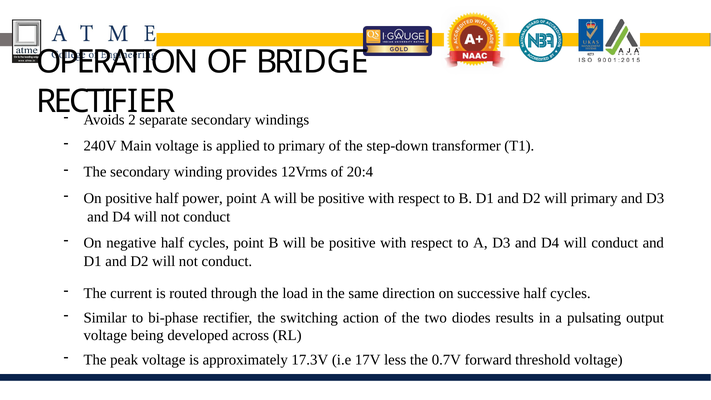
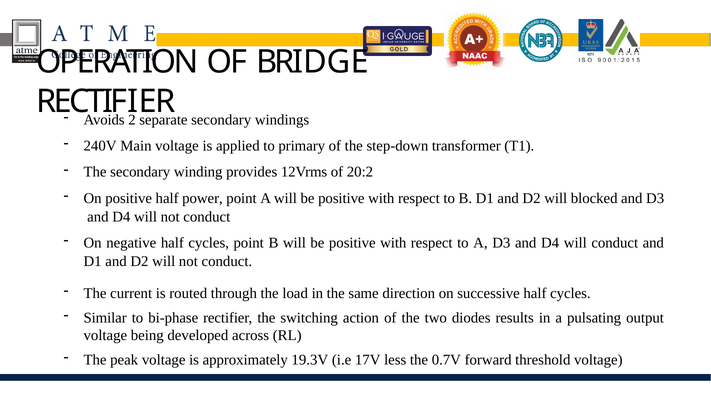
20:4: 20:4 -> 20:2 (360, 172)
will primary: primary -> blocked (594, 198)
17.3V: 17.3V -> 19.3V (310, 360)
